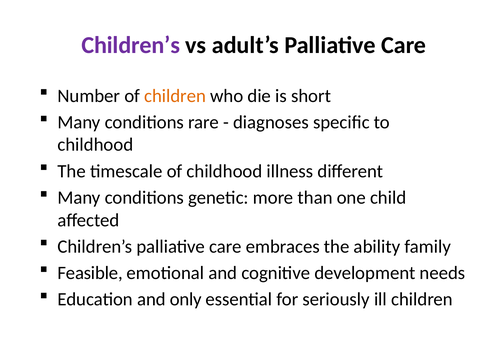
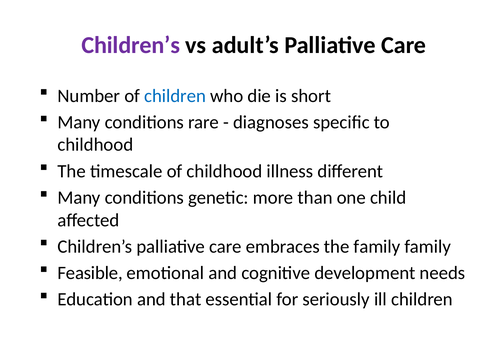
children colour: orange -> blue (175, 96)
the ability: ability -> family (377, 246)
only: only -> that (186, 299)
